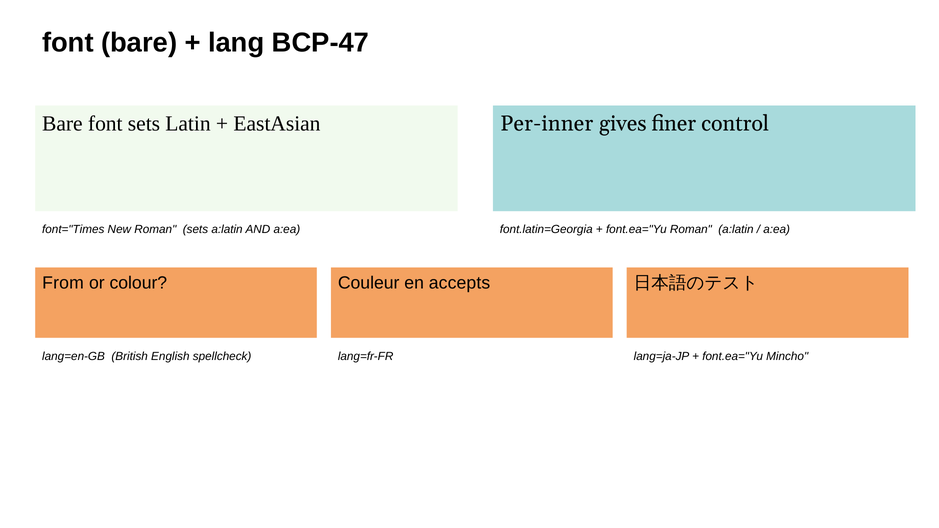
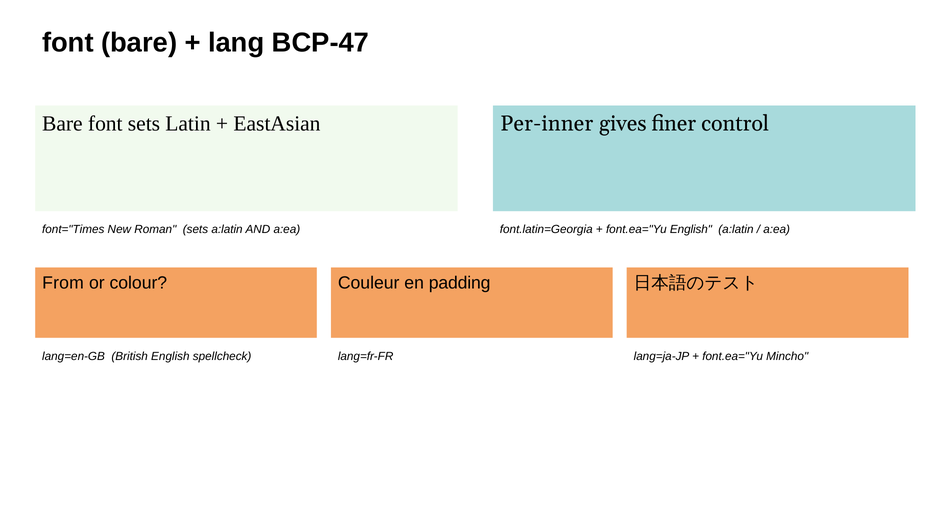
font.ea="Yu Roman: Roman -> English (691, 230)
accepts: accepts -> padding (460, 283)
